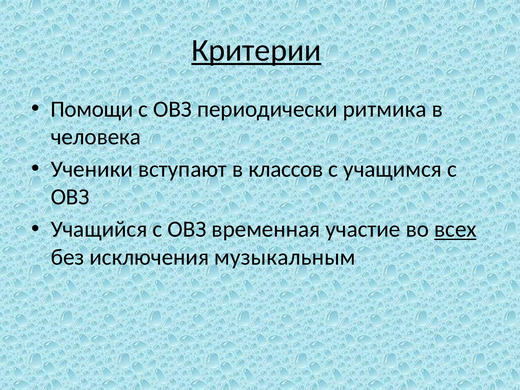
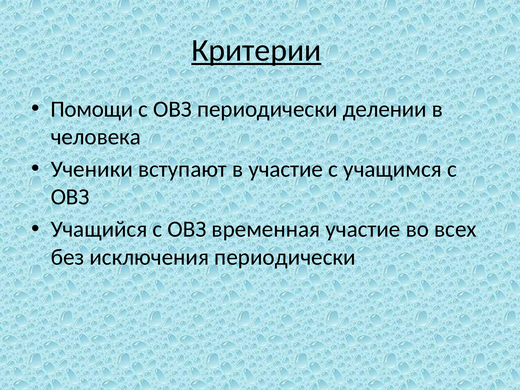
ритмика: ритмика -> делении (385, 109)
в классов: классов -> участие (286, 169)
всех underline: present -> none (455, 229)
исключения музыкальным: музыкальным -> периодически (285, 257)
